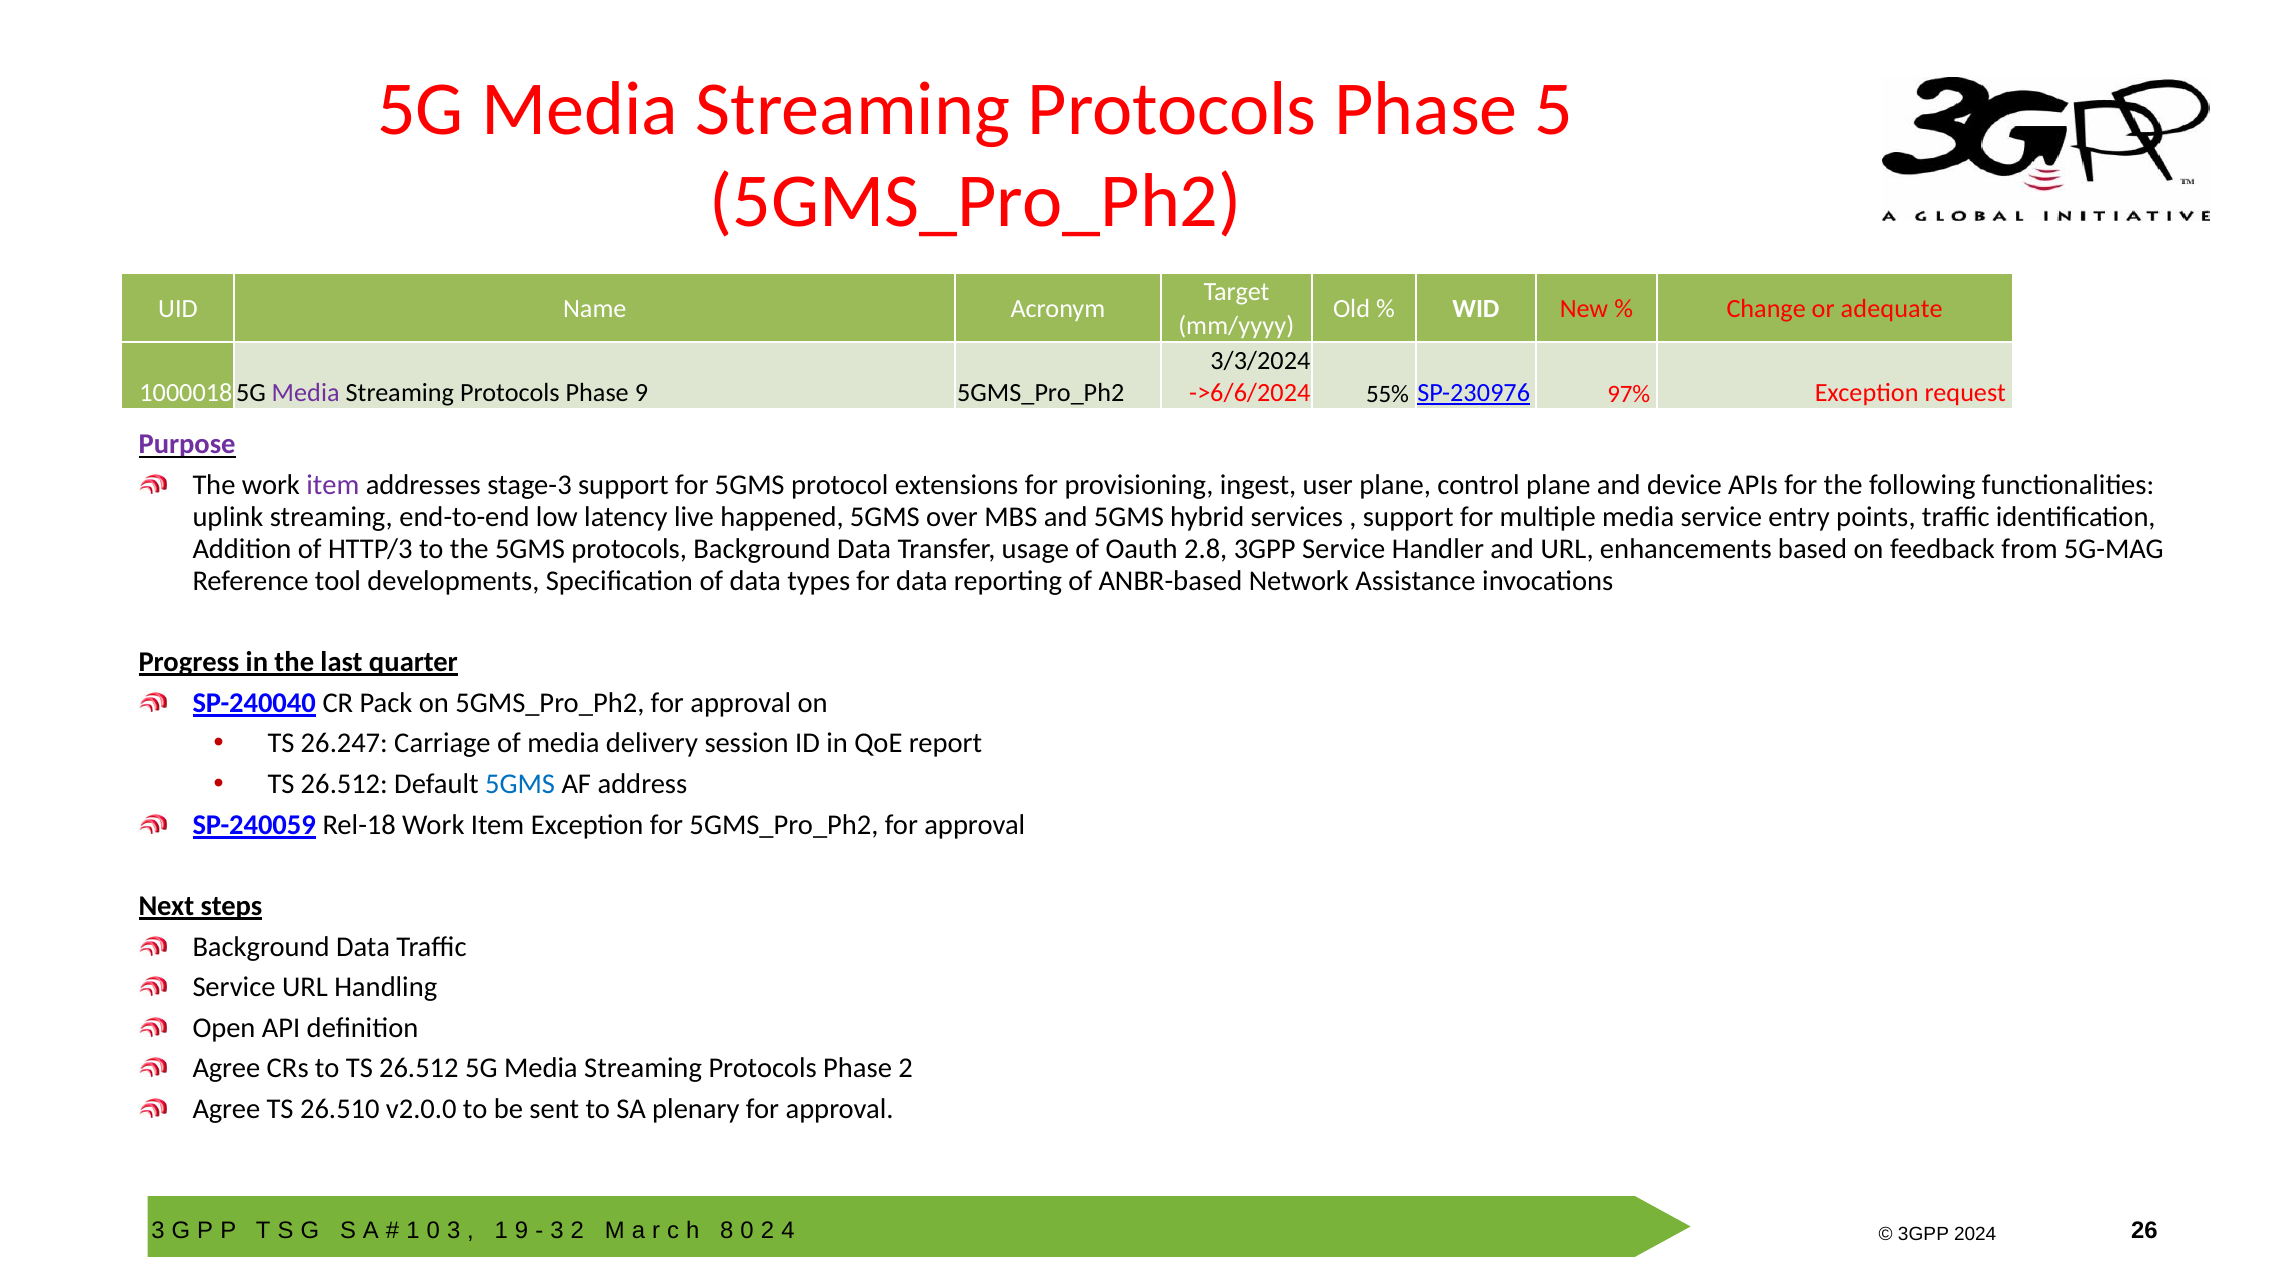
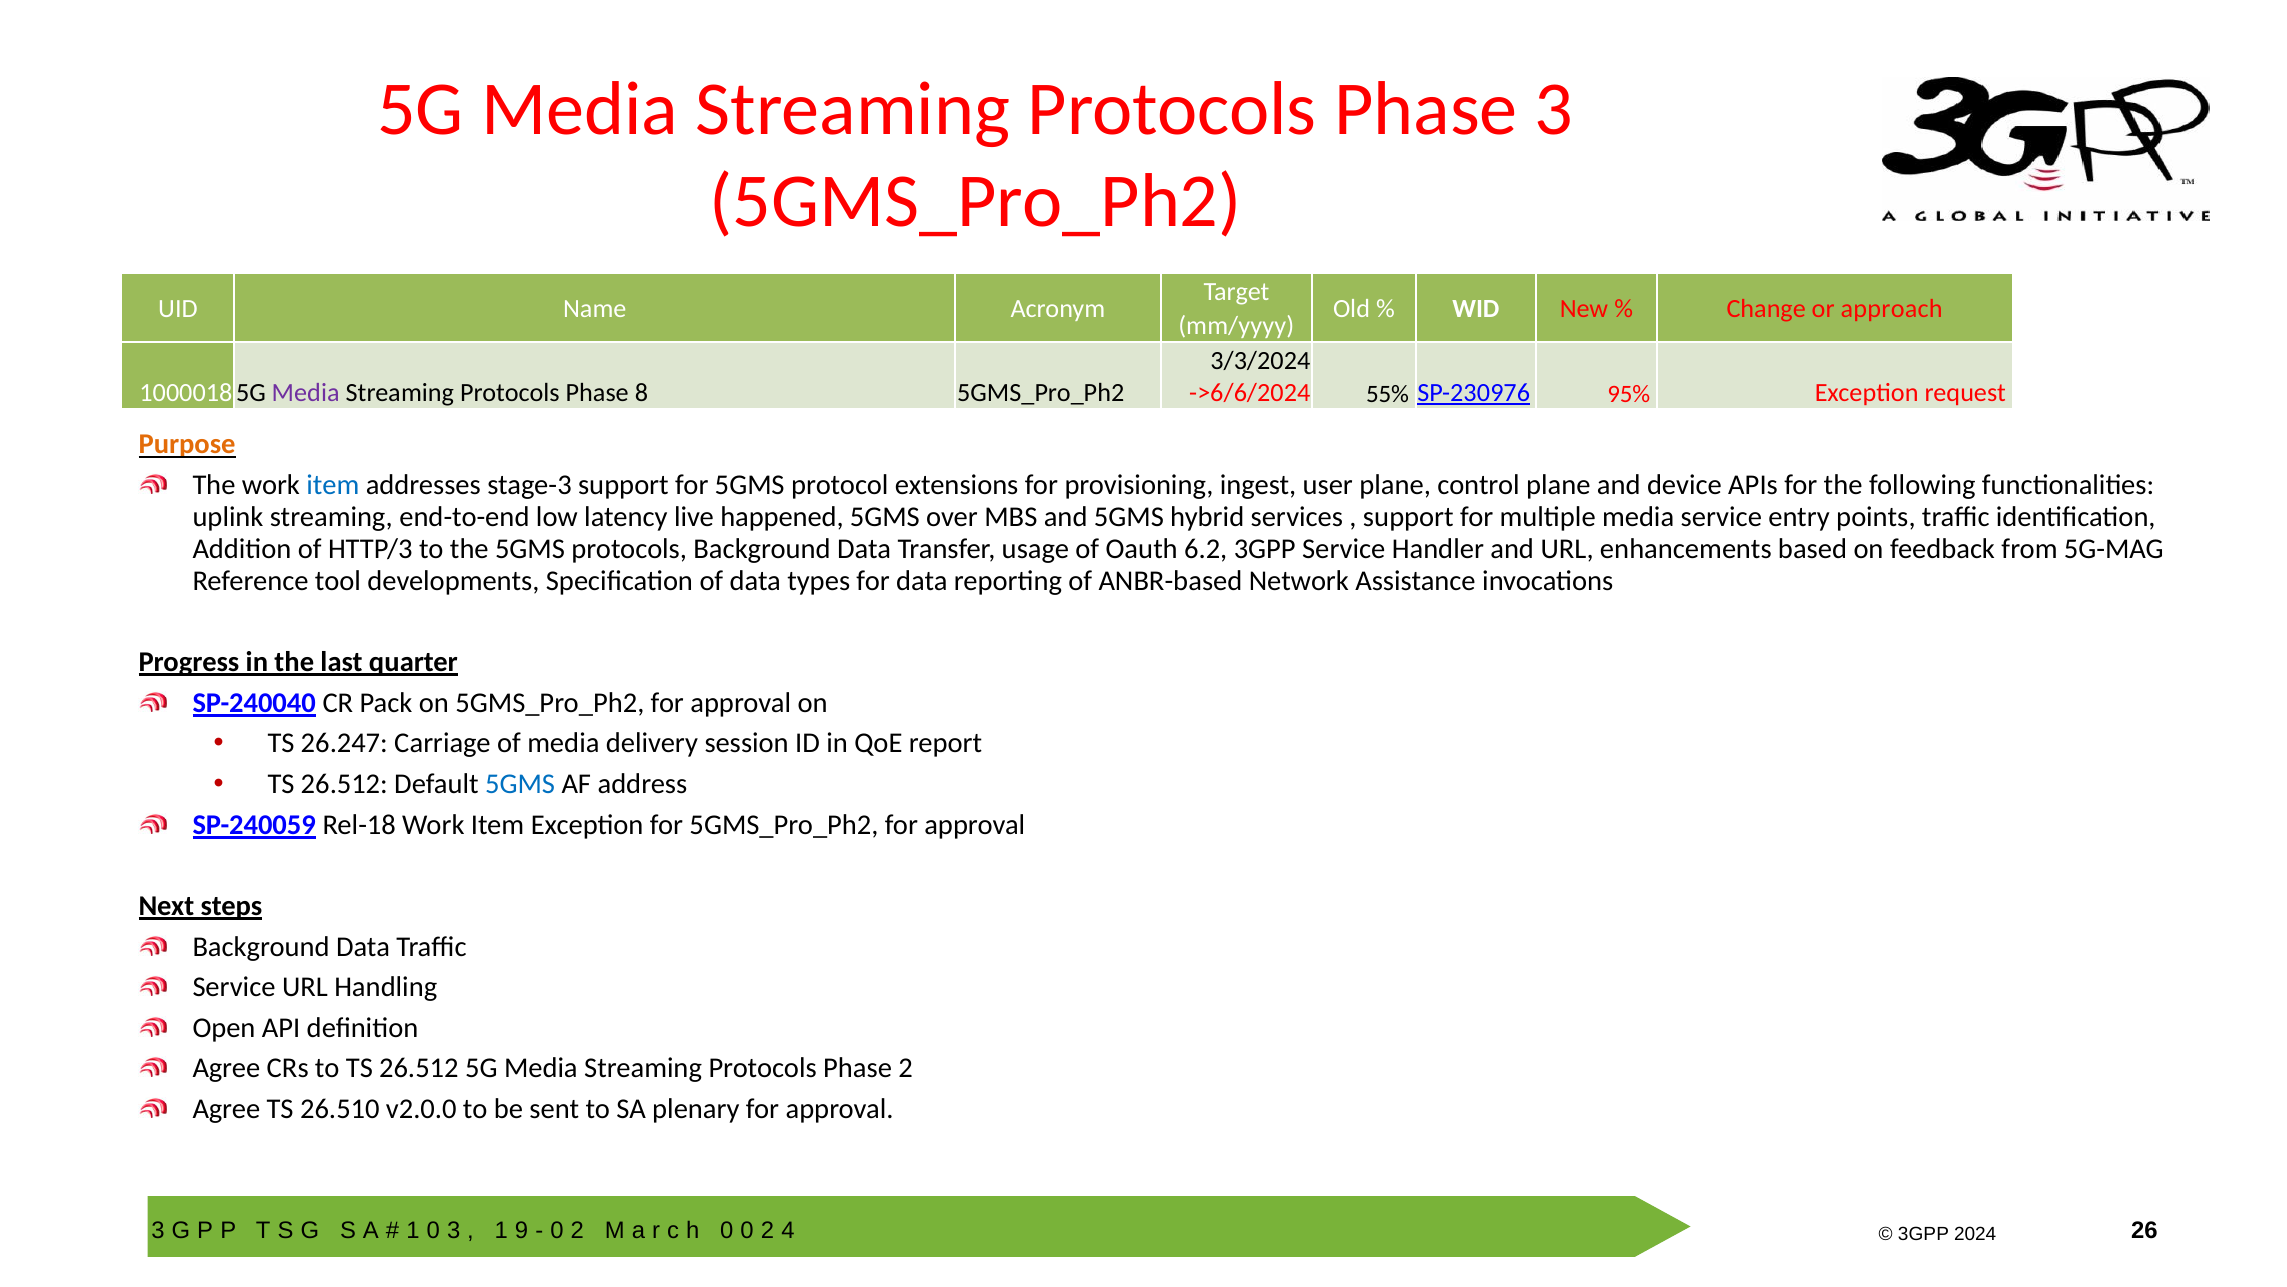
Phase 5: 5 -> 3 (1554, 110)
adequate: adequate -> approach (1892, 309)
Phase 9: 9 -> 8 (642, 393)
97%: 97% -> 95% (1629, 394)
Purpose colour: purple -> orange (187, 444)
item colour: purple -> blue (333, 485)
2.8: 2.8 -> 6.2 (1206, 549)
3: 3 -> 0 (557, 1230)
8: 8 -> 0 (727, 1230)
